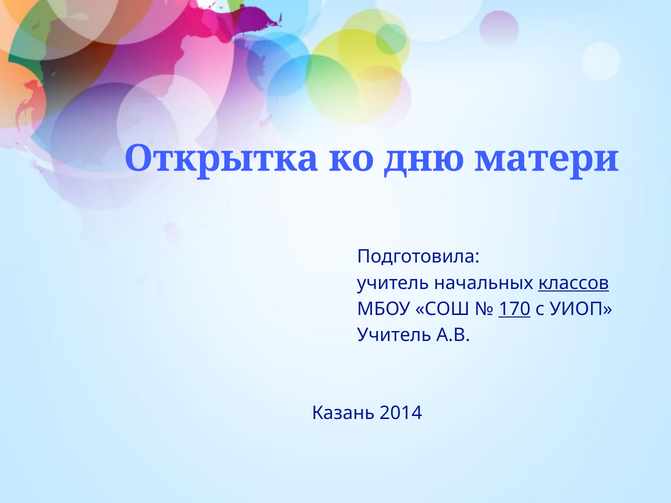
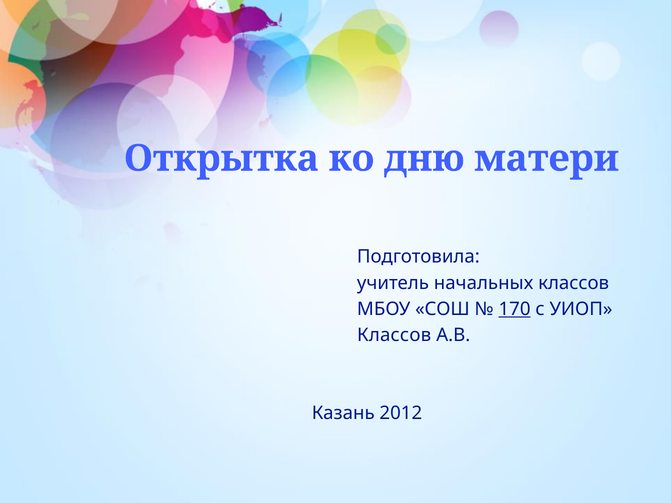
классов underline: present -> none (574, 283)
Учитель: Учитель -> Классов (394, 335)
2014: 2014 -> 2012 (401, 414)
